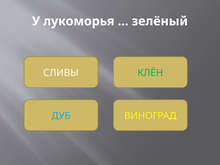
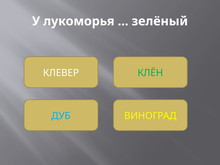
СЛИВЫ: СЛИВЫ -> КЛЕВЕР (61, 73)
